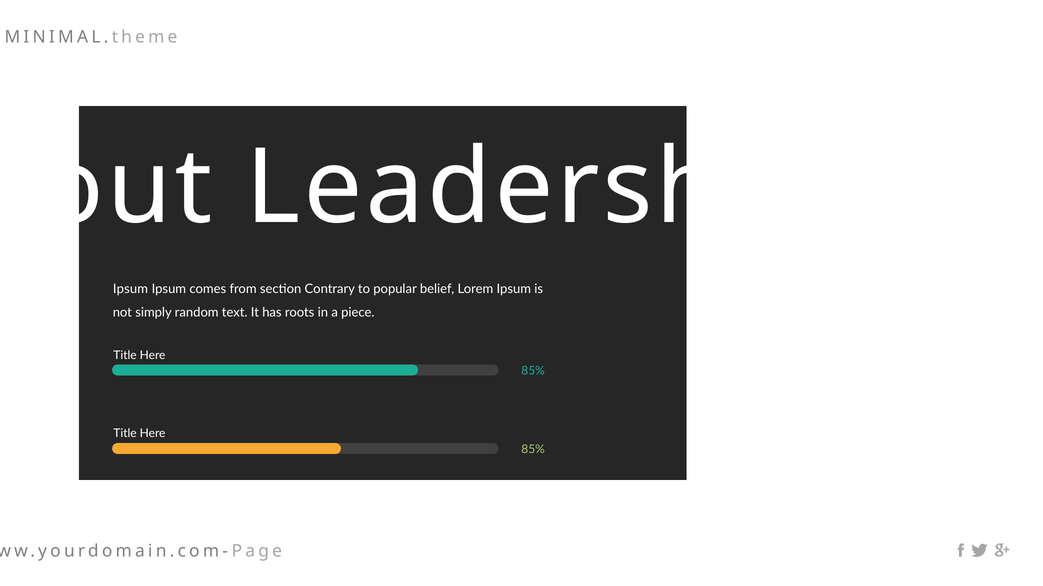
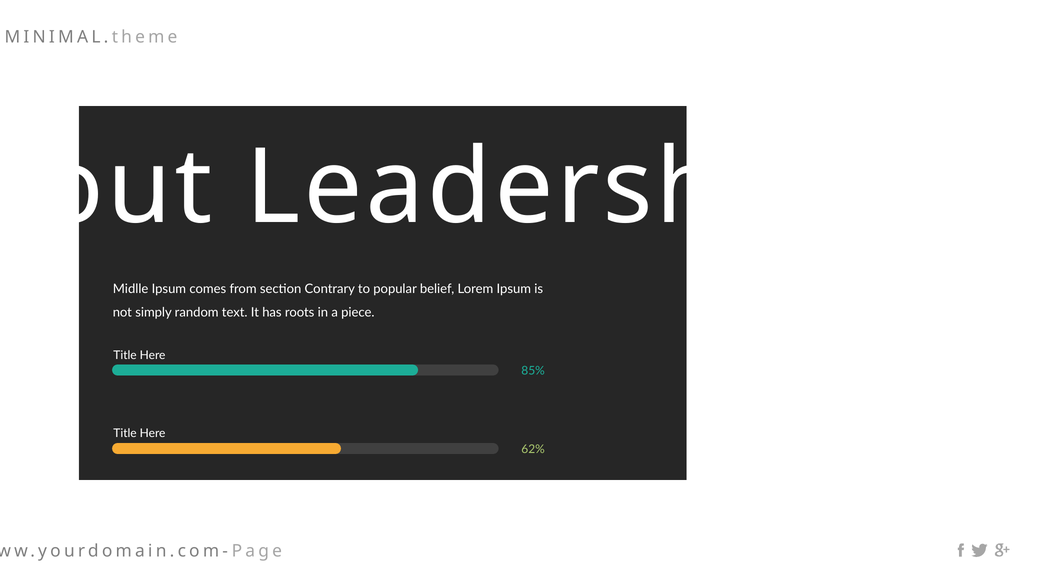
Ipsum: Ipsum -> Midlle (131, 289)
85%: 85% -> 62% (533, 450)
